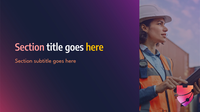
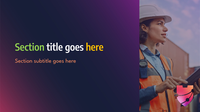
Section colour: pink -> light green (30, 48)
